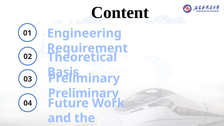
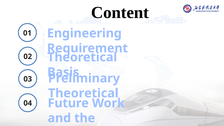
Preliminary: Preliminary -> Theoretical (83, 93)
